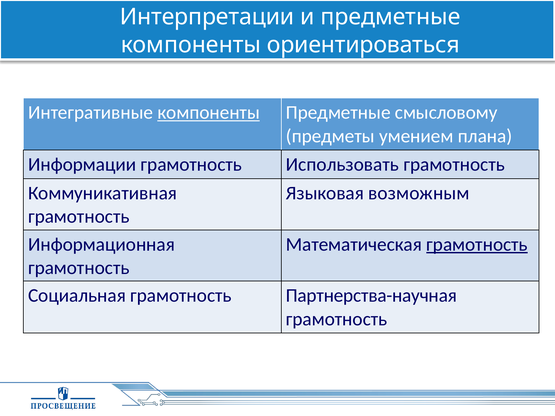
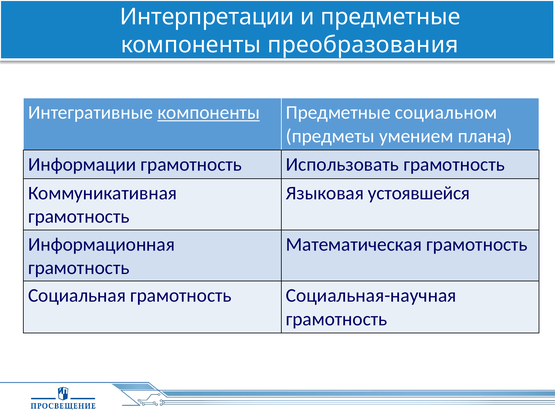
ориентироваться: ориентироваться -> преобразования (363, 45)
смысловому: смысловому -> социальном (446, 113)
возможным: возможным -> устоявшейся (419, 193)
грамотность underline: present -> none (477, 244)
Партнерства-научная: Партнерства-научная -> Социальная-научная (371, 296)
